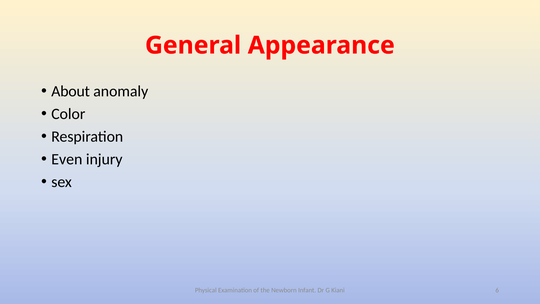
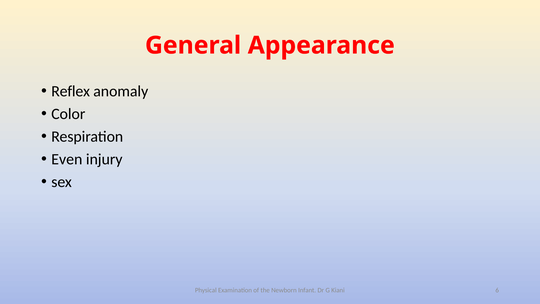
About: About -> Reflex (71, 91)
